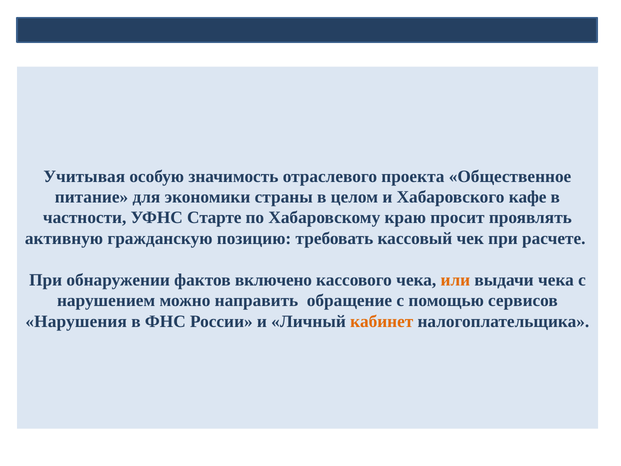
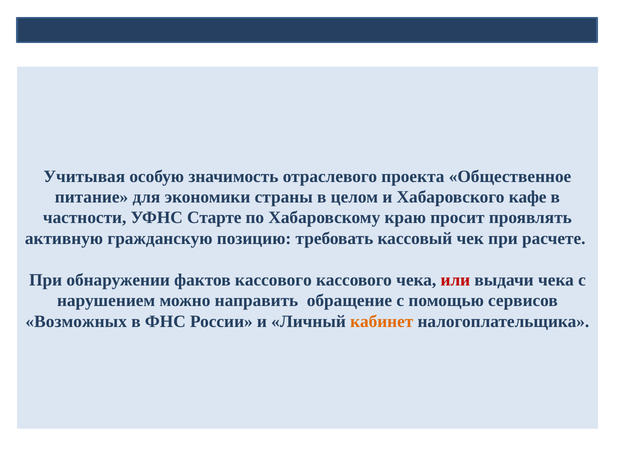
фактов включено: включено -> кассового (273, 280)
или colour: orange -> red (455, 280)
Нарушения: Нарушения -> Возможных (76, 321)
